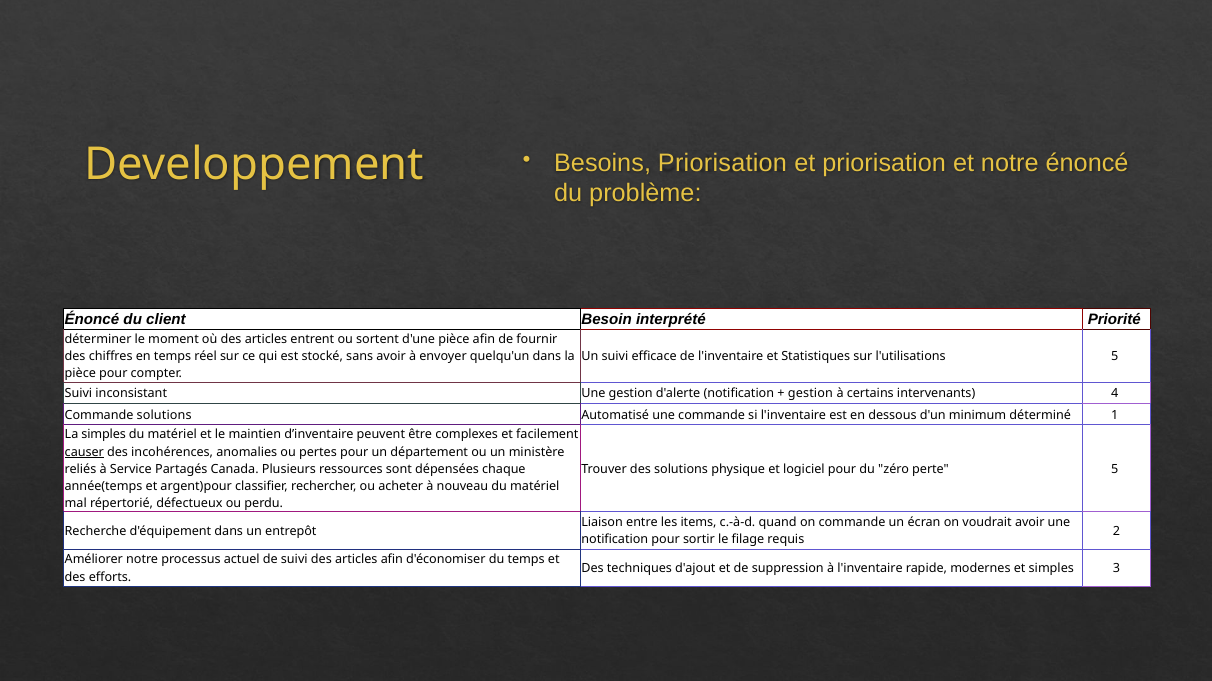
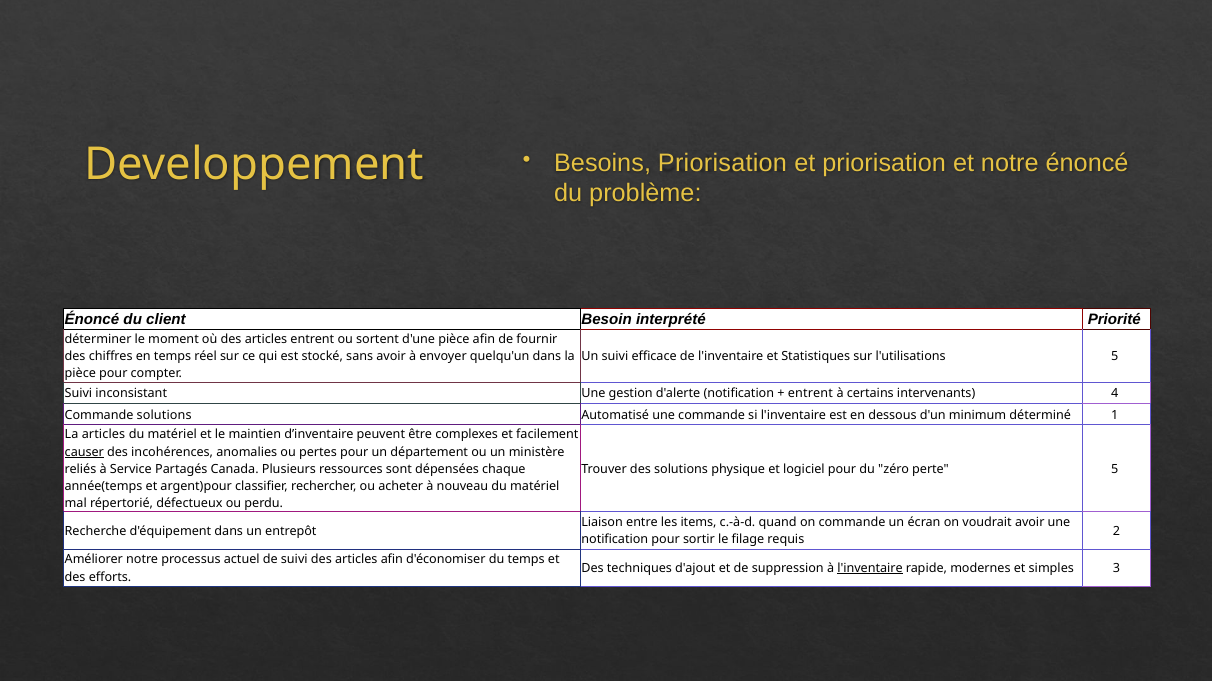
gestion: gestion -> entrent (810, 394)
La simples: simples -> articles (104, 435)
l'inventaire underline: none -> present (870, 569)
